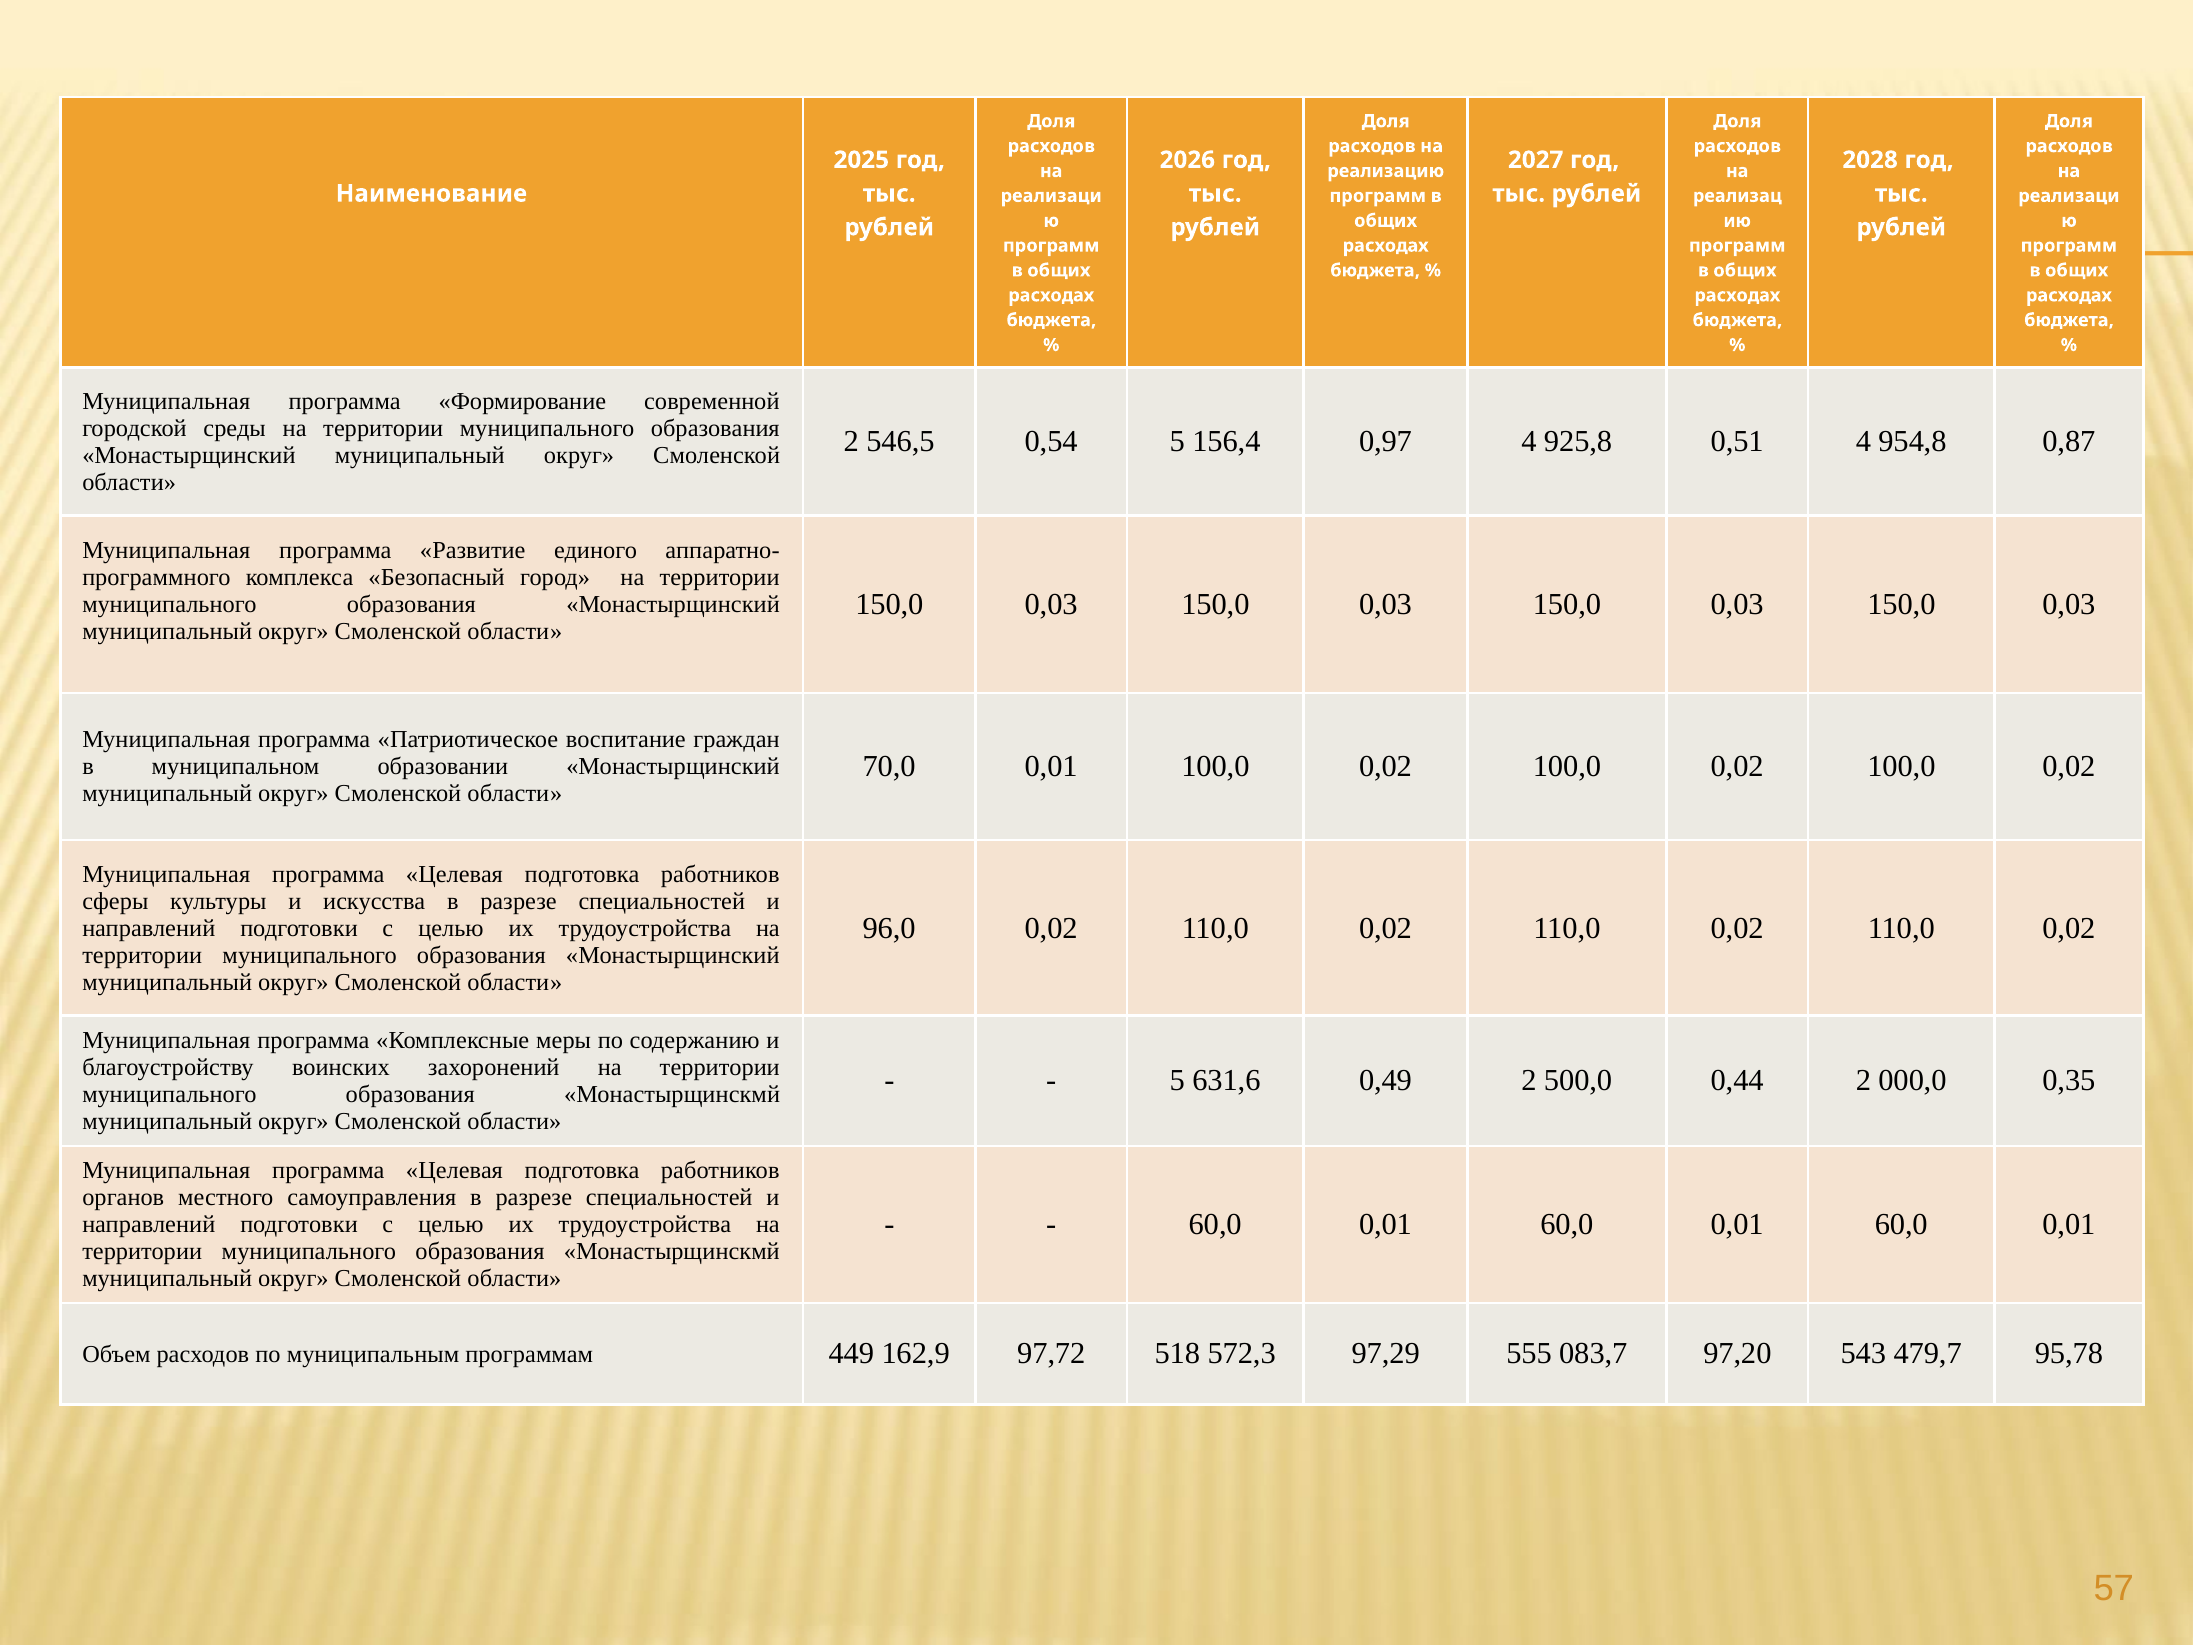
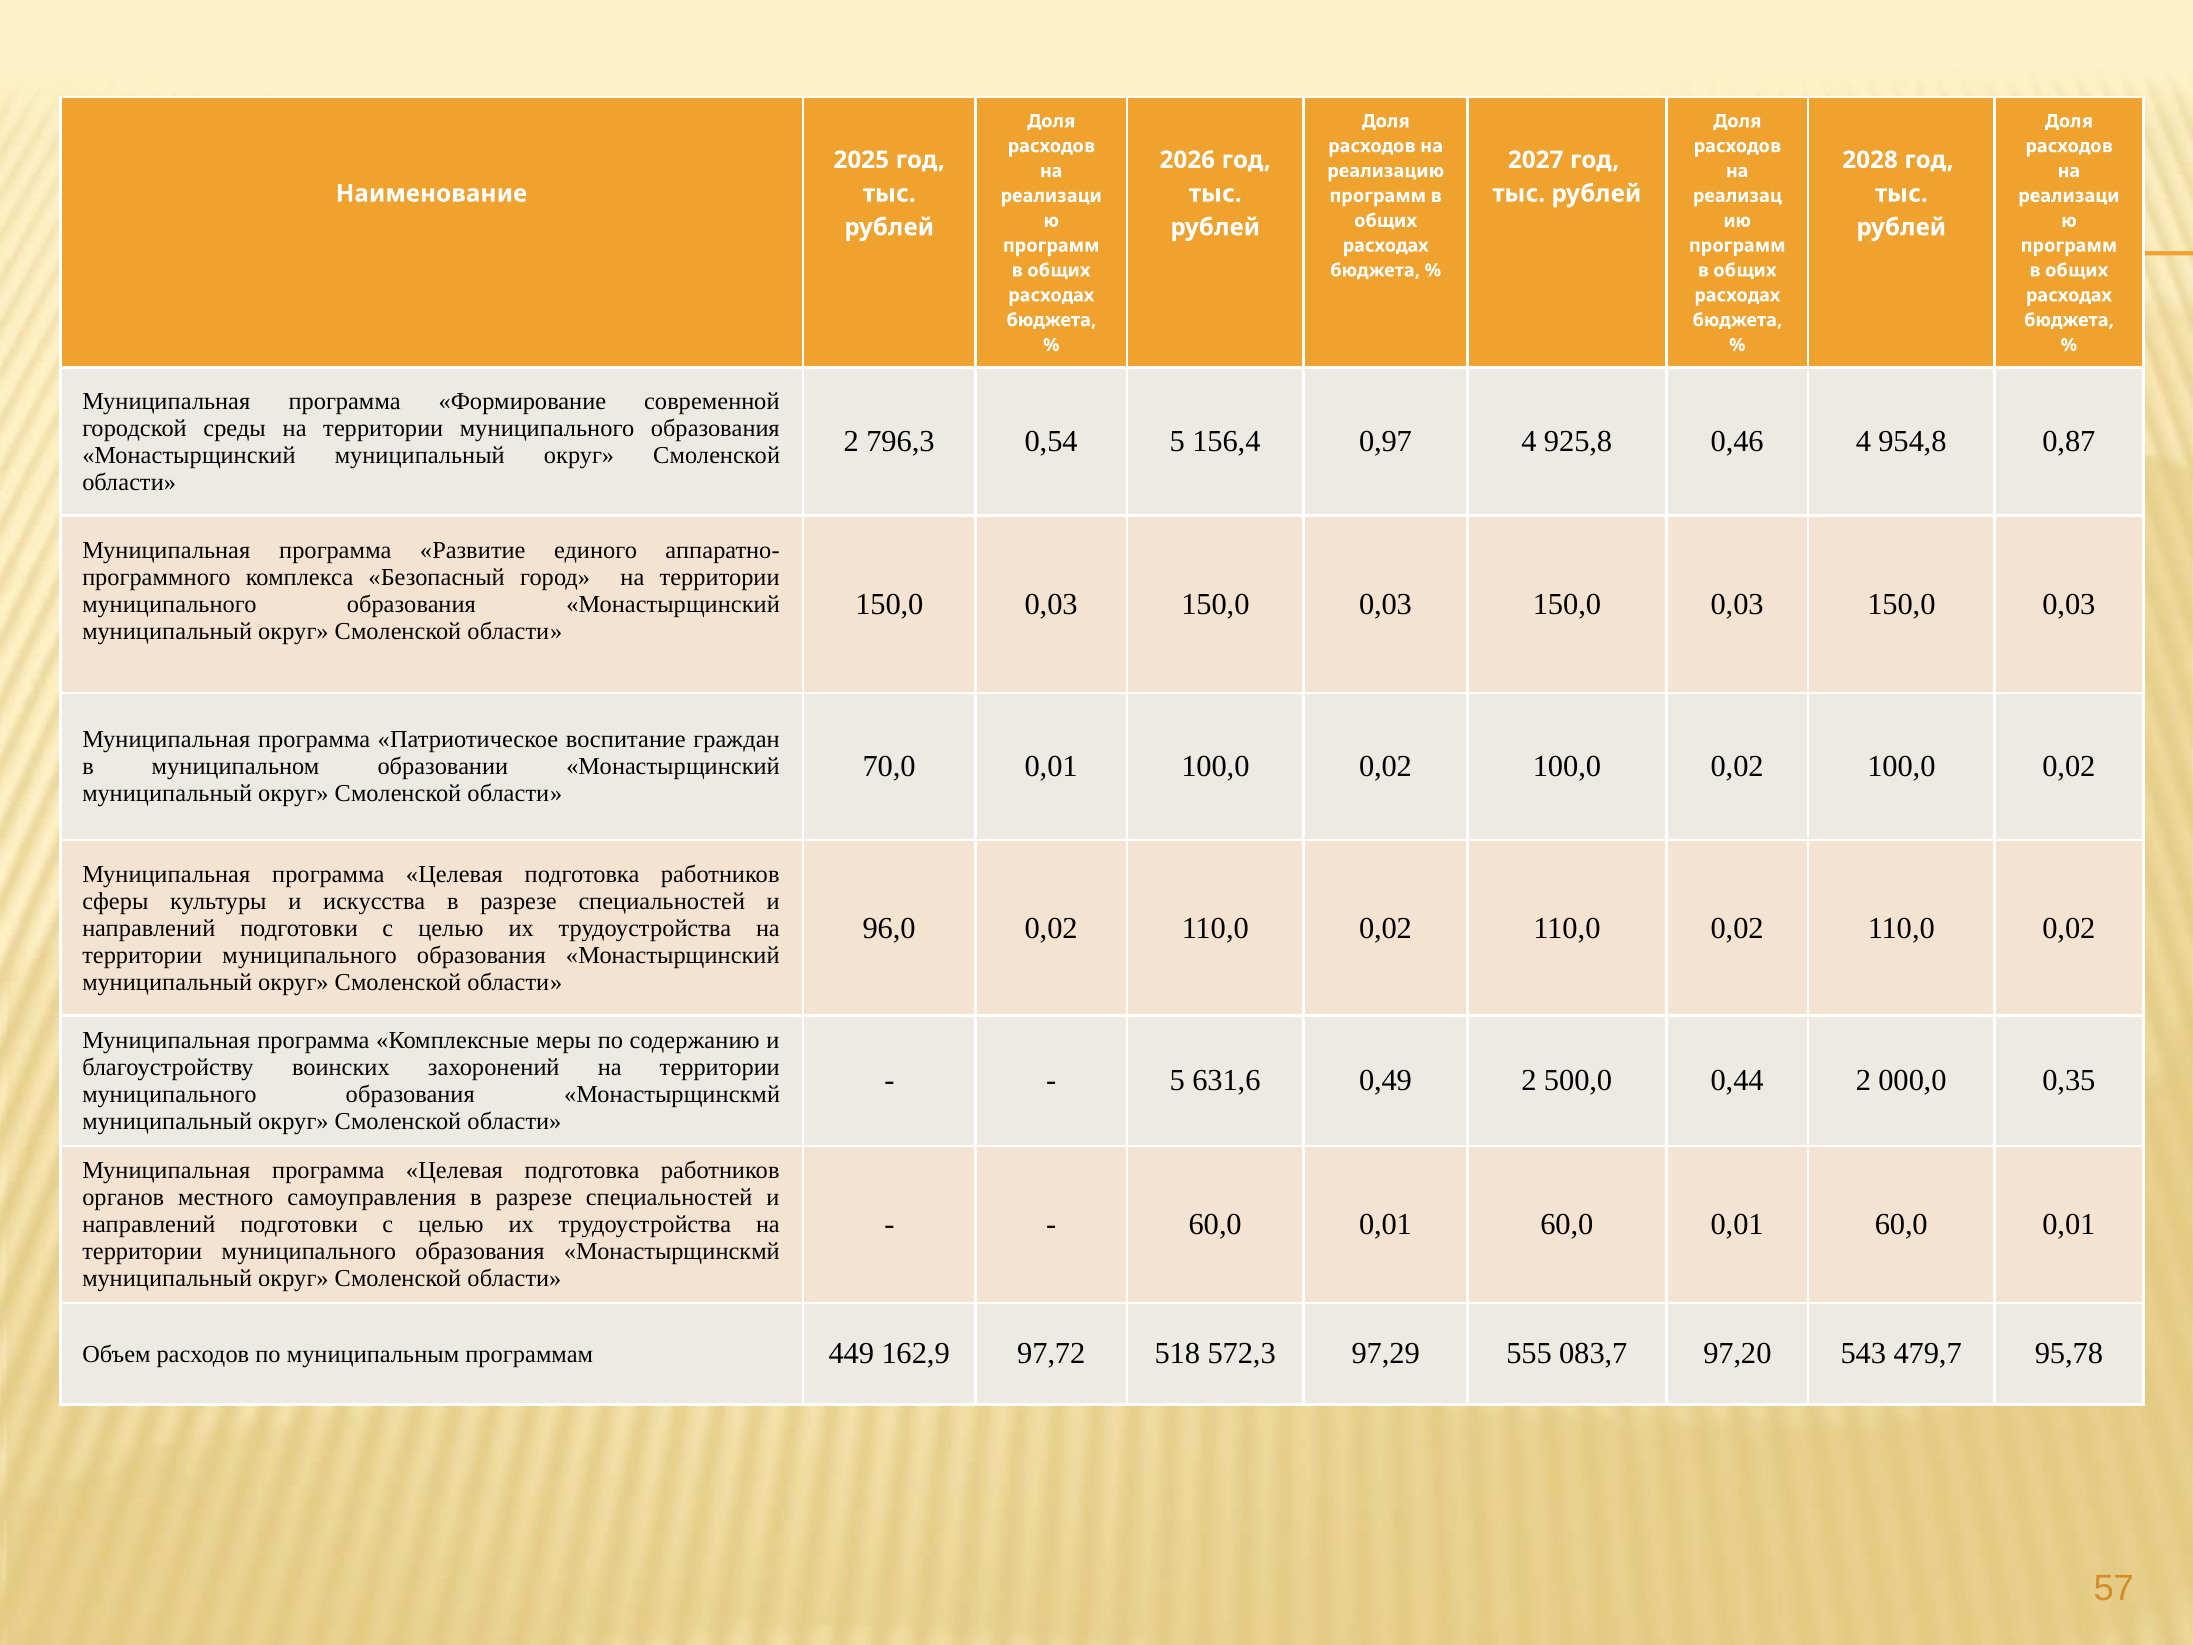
546,5: 546,5 -> 796,3 (900, 442)
0,51: 0,51 -> 0,46 (1737, 442)
